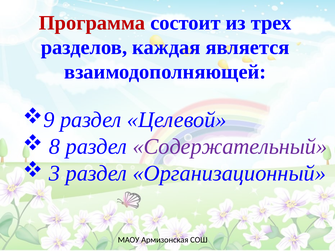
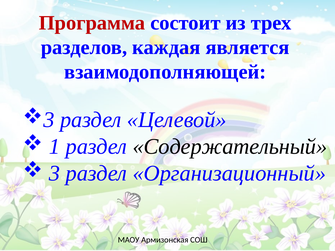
9: 9 -> 3 (49, 120)
8: 8 -> 1 (54, 147)
Содержательный colour: purple -> black (230, 147)
